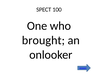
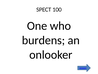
brought: brought -> burdens (43, 40)
